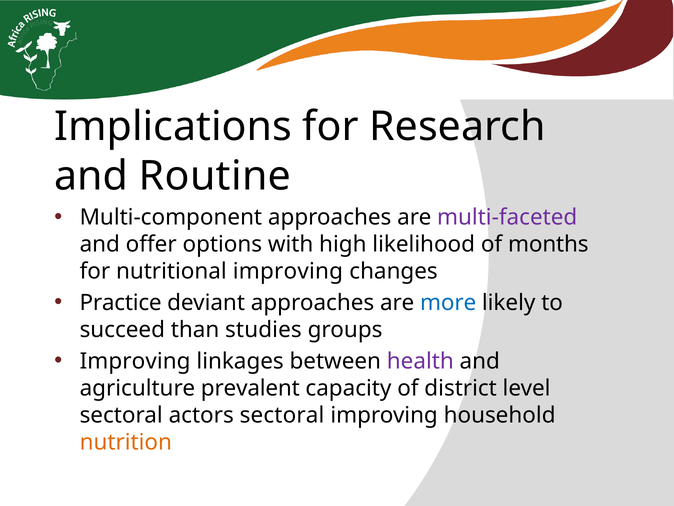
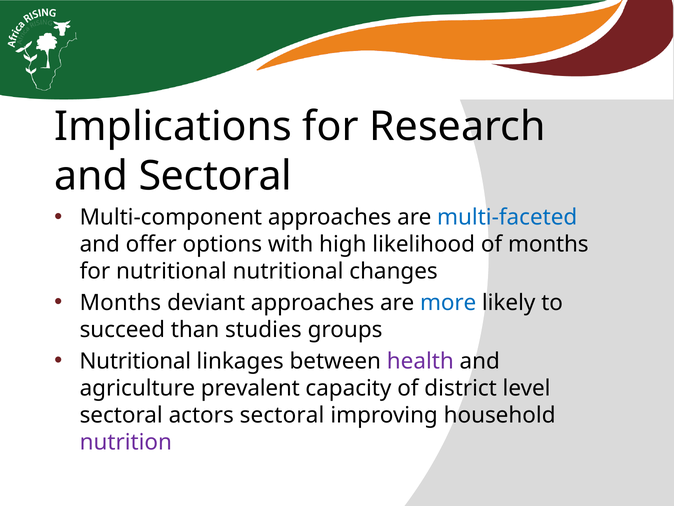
and Routine: Routine -> Sectoral (215, 176)
multi-faceted colour: purple -> blue (507, 217)
nutritional improving: improving -> nutritional (288, 271)
Practice: Practice -> Months (120, 303)
Improving: Improving -> Nutritional (135, 361)
nutrition colour: orange -> purple (126, 442)
